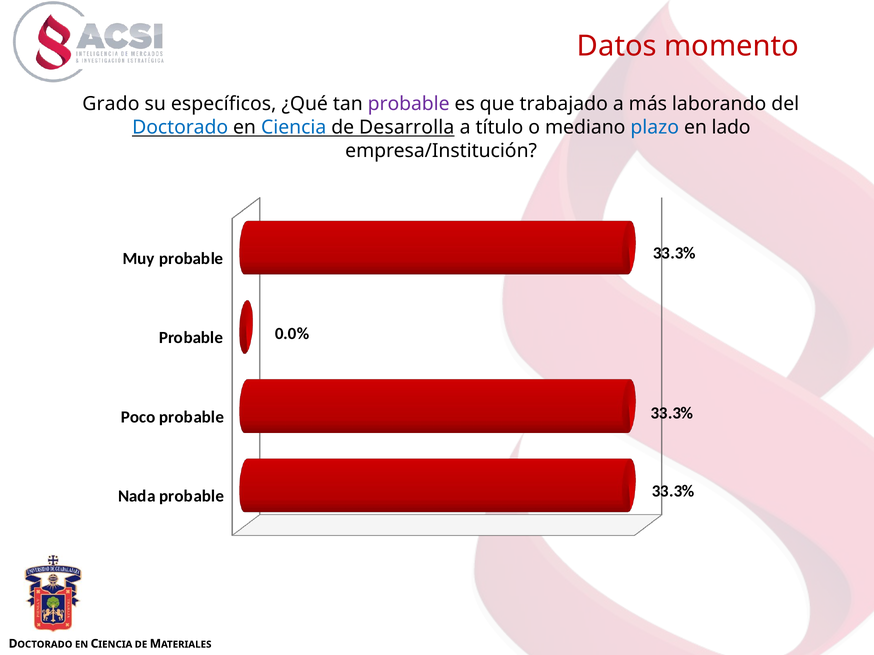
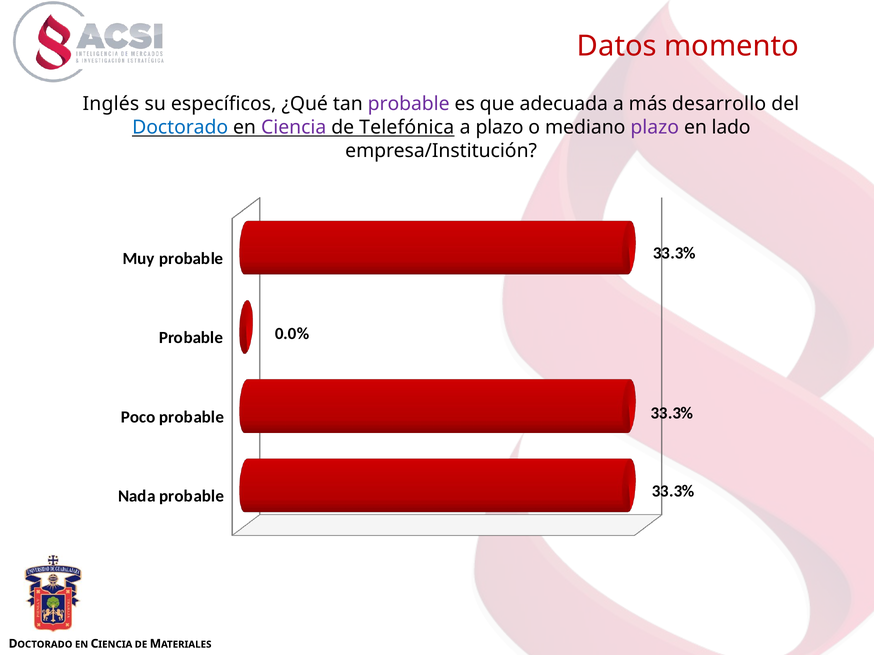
Grado: Grado -> Inglés (111, 104)
trabajado: trabajado -> adecuada (564, 104)
laborando: laborando -> desarrollo (719, 104)
Ciencia colour: blue -> purple (294, 127)
Desarrolla: Desarrolla -> Telefónica (407, 127)
a título: título -> plazo (500, 127)
plazo colour: blue -> purple (655, 127)
